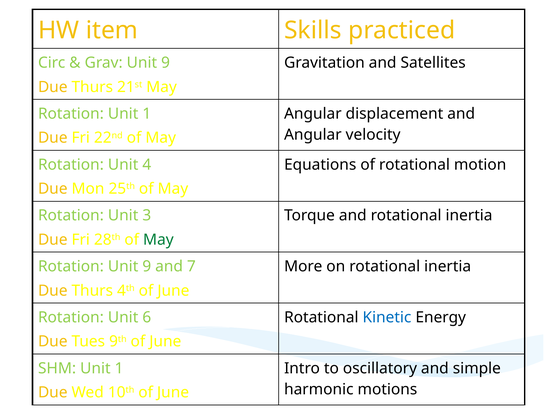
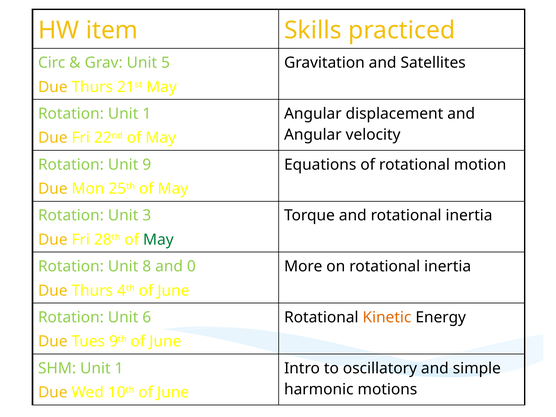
Grav Unit 9: 9 -> 5 (166, 63)
4: 4 -> 9 (147, 165)
Rotation Unit 9: 9 -> 8 (147, 266)
7: 7 -> 0 (191, 266)
Kinetic colour: blue -> orange (387, 317)
